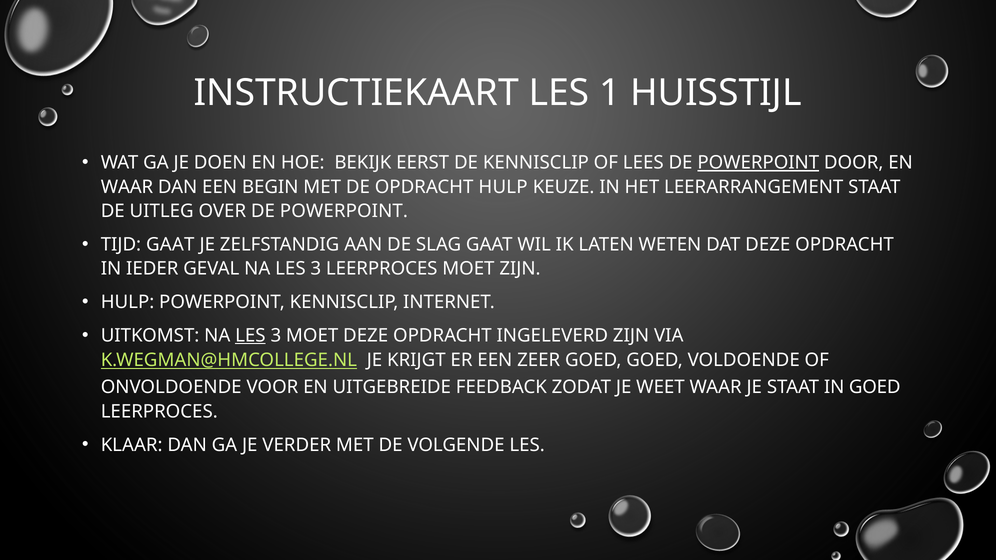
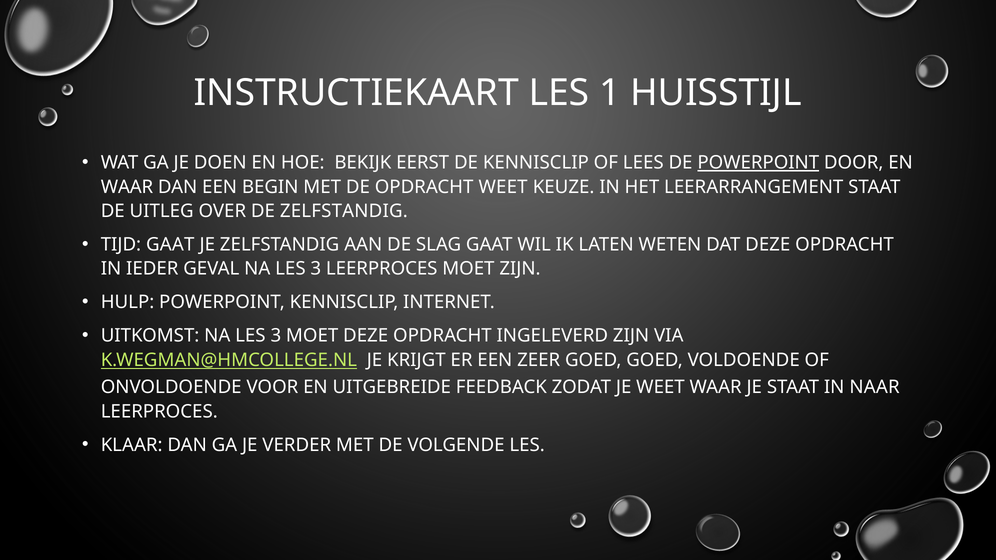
OPDRACHT HULP: HULP -> WEET (503, 187)
OVER DE POWERPOINT: POWERPOINT -> ZELFSTANDIG (344, 211)
LES underline: present -> none (250, 336)
IN GOED: GOED -> NAAR (875, 387)
